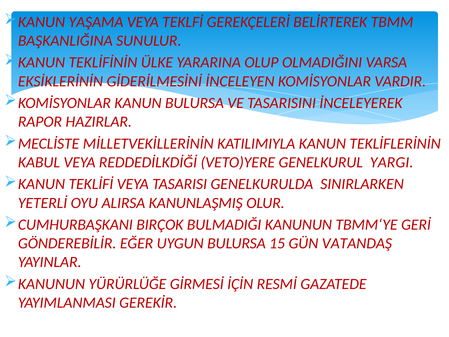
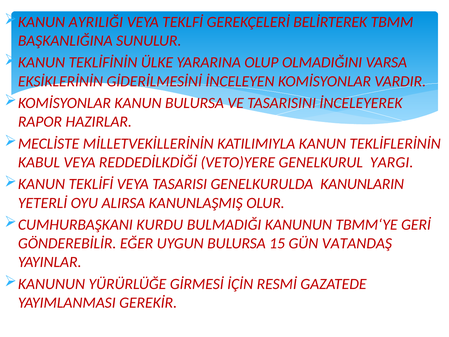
YAŞAMA: YAŞAMA -> AYRILIĞI (96, 22)
SINIRLARKEN: SINIRLARKEN -> KANUNLARIN (362, 184)
BIRÇOK: BIRÇOK -> KURDU (160, 225)
